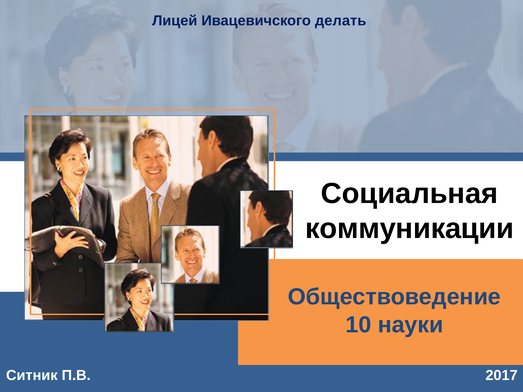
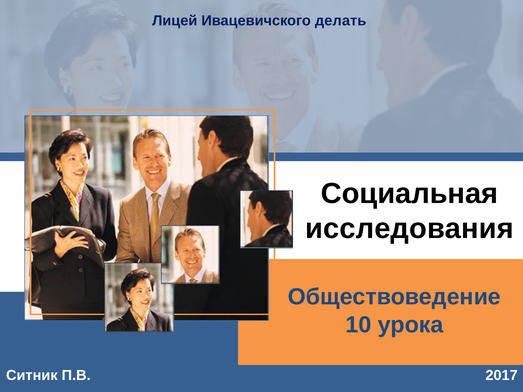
коммуникации: коммуникации -> исследования (410, 229)
науки: науки -> урока (411, 325)
